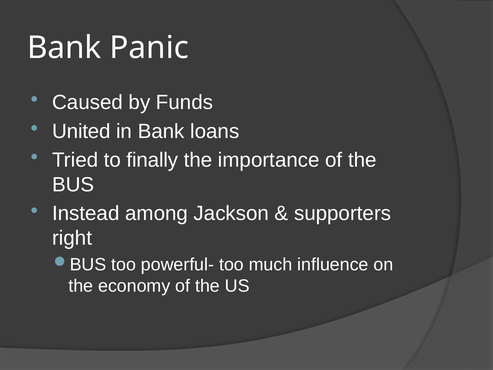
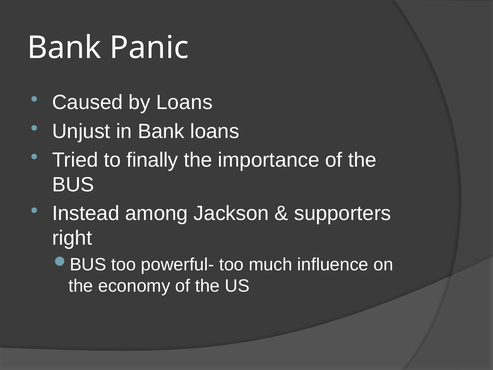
by Funds: Funds -> Loans (184, 102)
United: United -> Unjust (81, 131)
